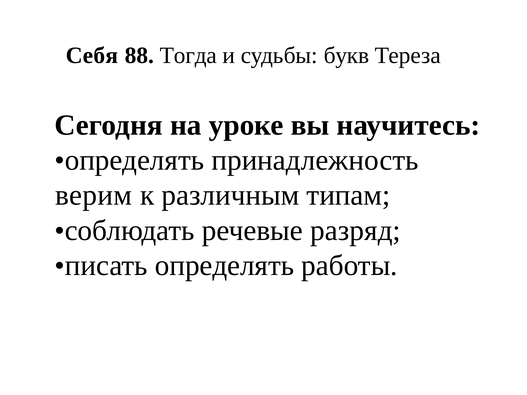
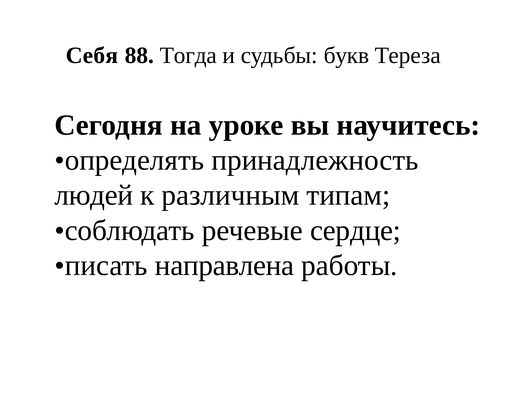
верим: верим -> людей (94, 195)
разряд: разряд -> сердце (356, 231)
писать определять: определять -> направлена (225, 266)
